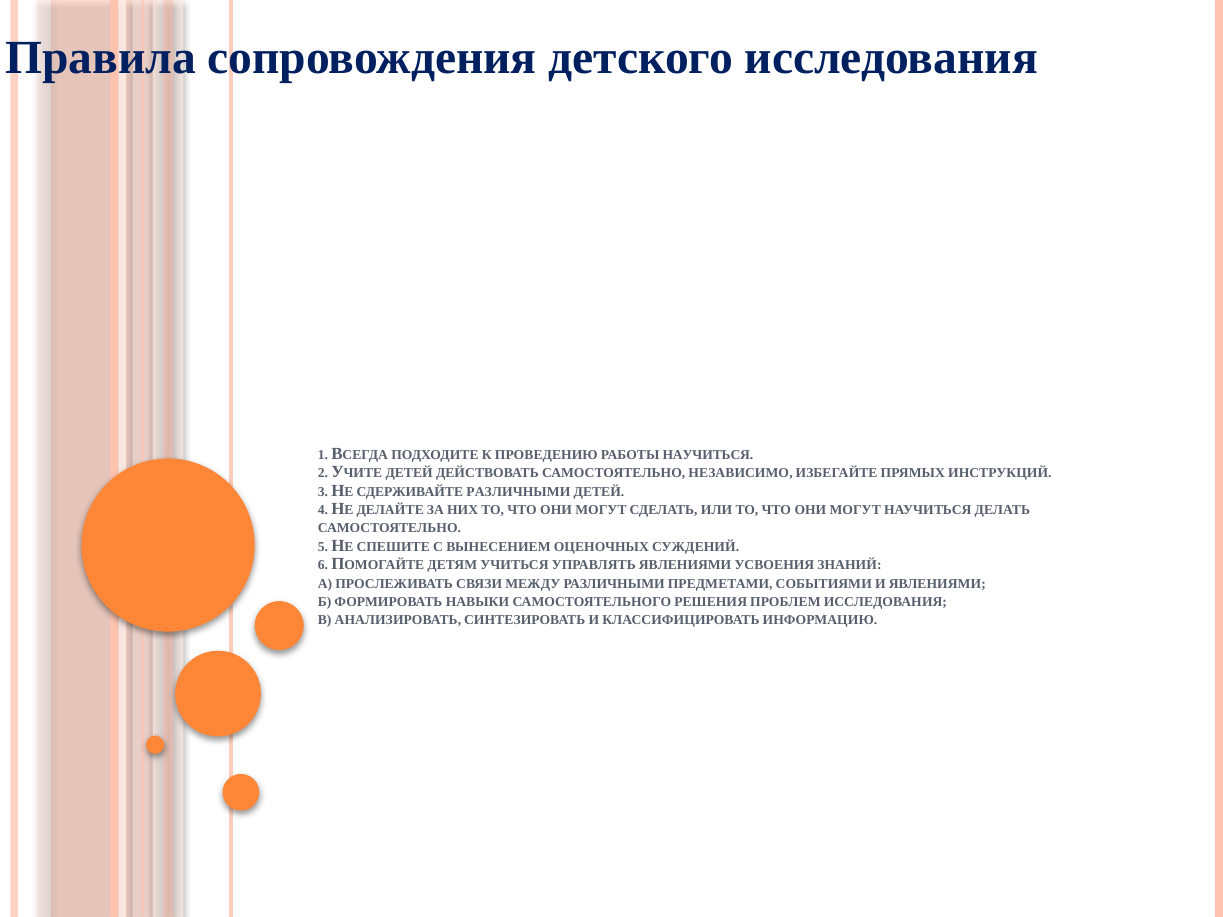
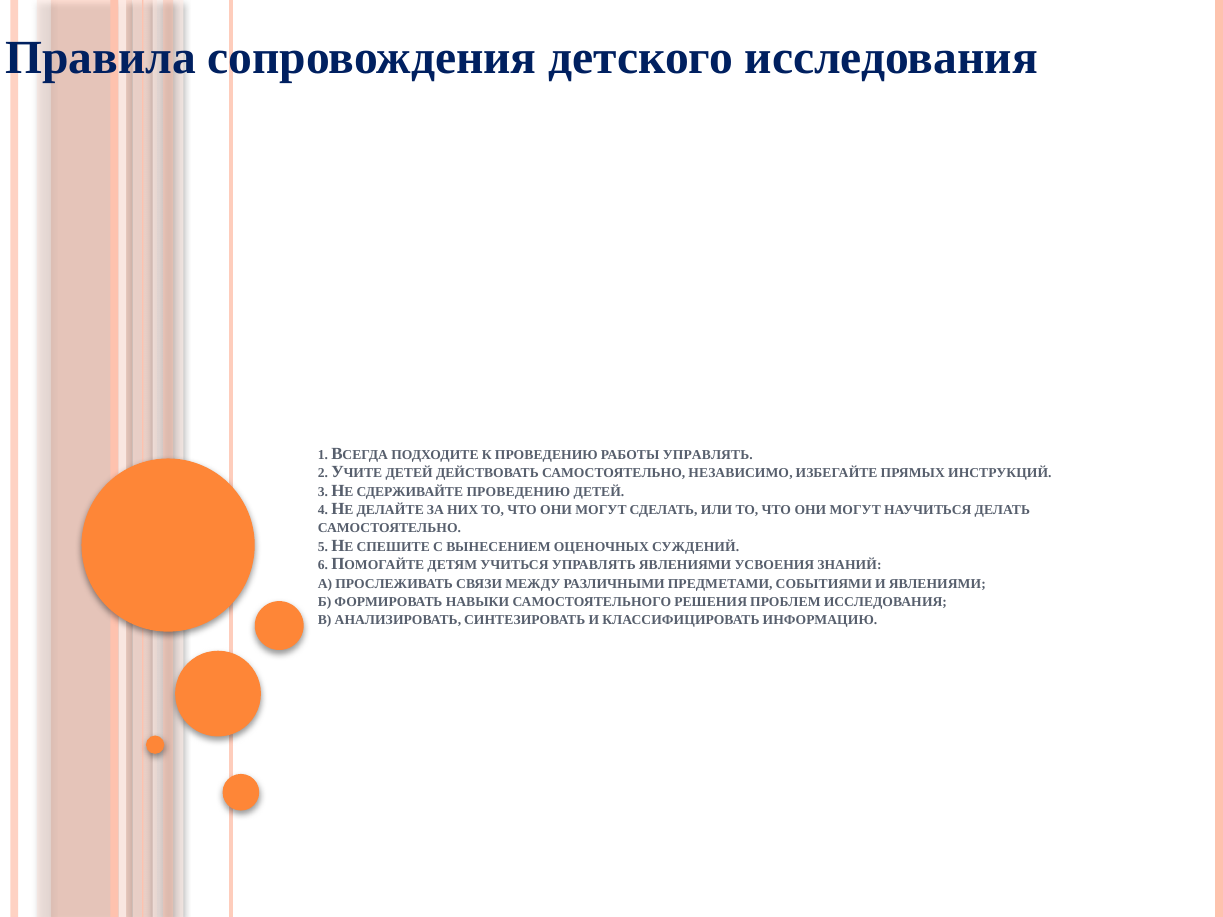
РАБОТЫ НАУЧИТЬСЯ: НАУЧИТЬСЯ -> УПРАВЛЯТЬ (708, 455)
СДЕРЖИВАЙТЕ РАЗЛИЧНЫМИ: РАЗЛИЧНЫМИ -> ПРОВЕДЕНИЮ (518, 492)
